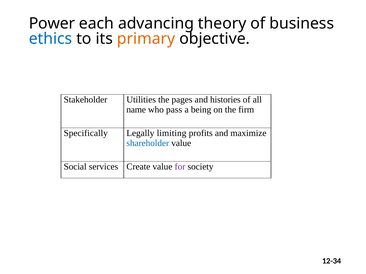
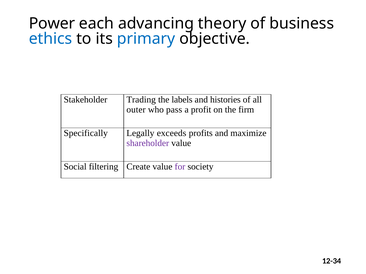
primary colour: orange -> blue (146, 39)
Utilities: Utilities -> Trading (141, 100)
pages: pages -> labels (182, 100)
name: name -> outer (136, 110)
being: being -> profit (201, 110)
limiting: limiting -> exceeds (172, 133)
shareholder colour: blue -> purple (148, 143)
services: services -> filtering (104, 167)
